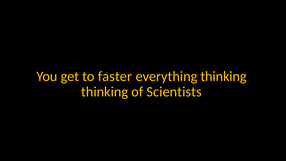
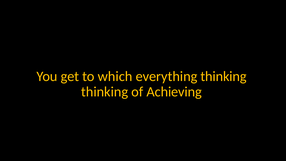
faster: faster -> which (115, 76)
Scientists: Scientists -> Achieving (174, 92)
